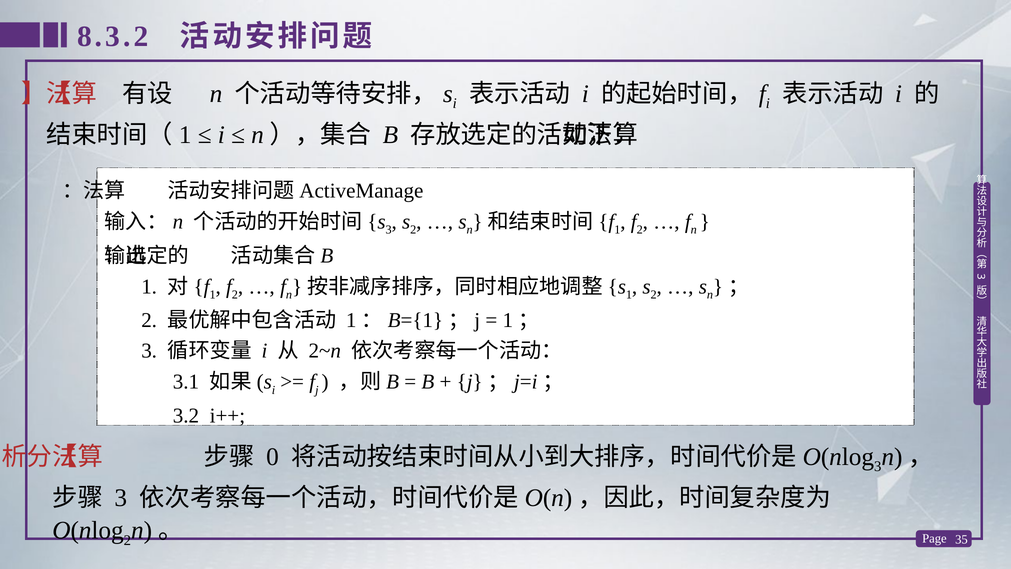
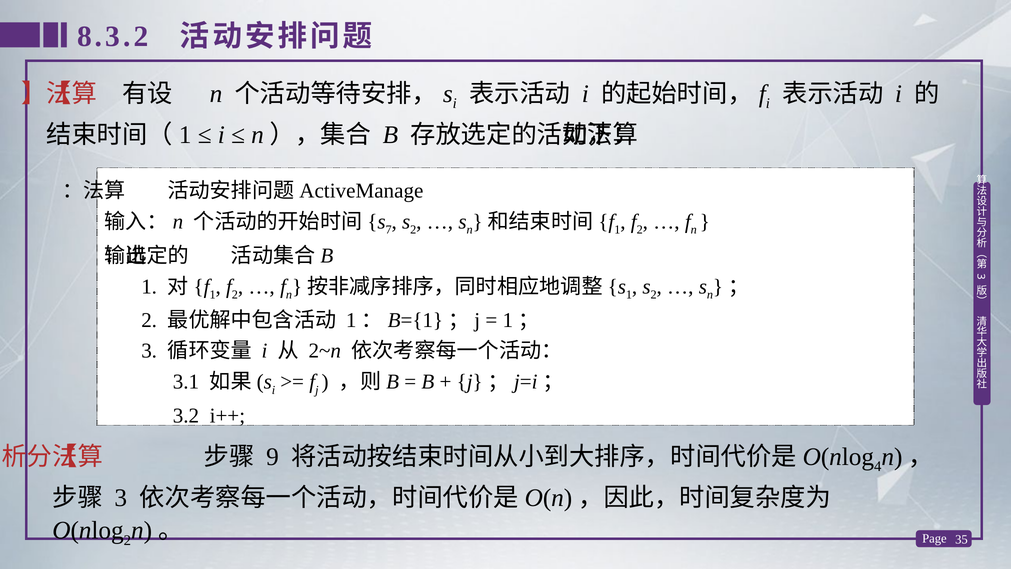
3: 3 -> 7 (389, 230)
0: 0 -> 9 (272, 456)
3: 3 -> 4 (878, 466)
